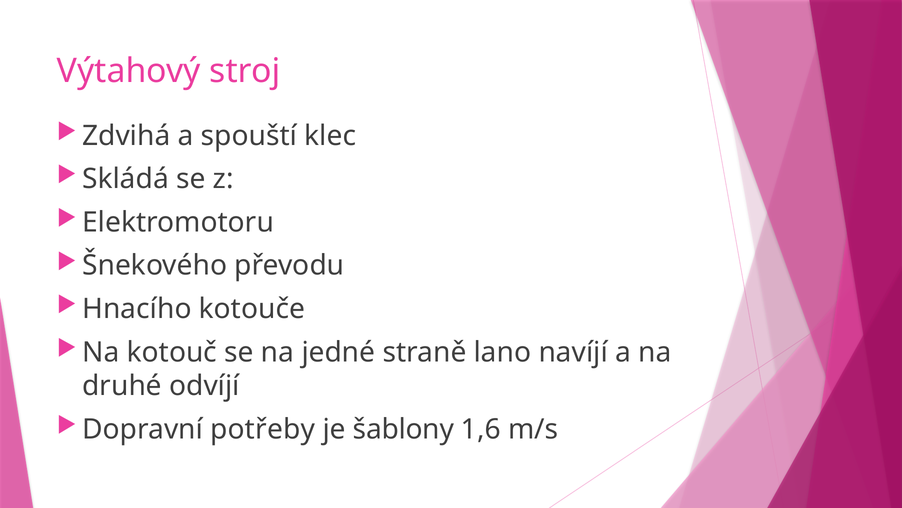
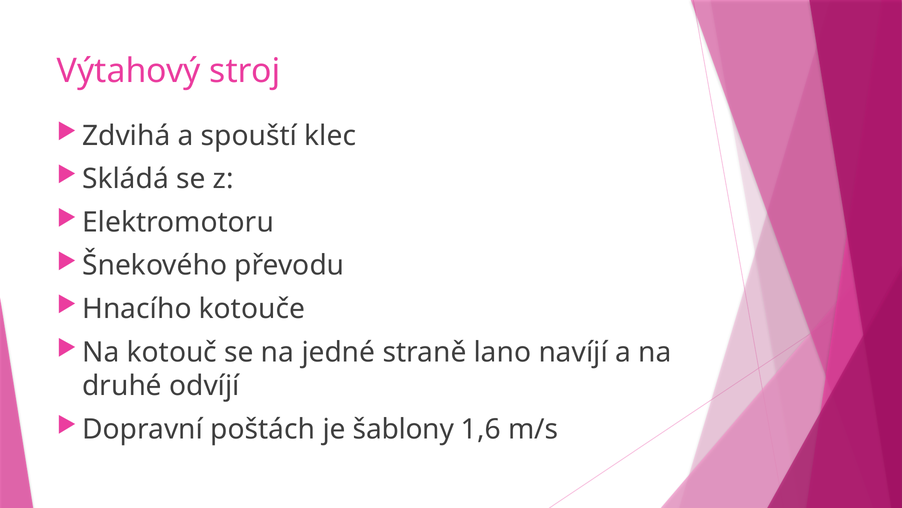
potřeby: potřeby -> poštách (263, 429)
